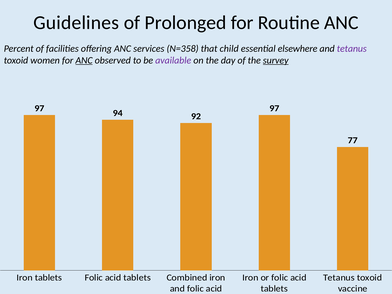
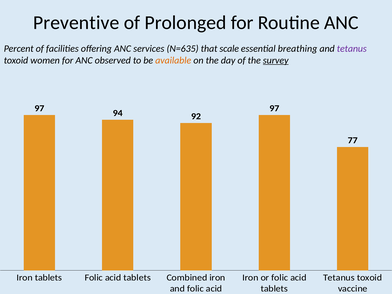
Guidelines: Guidelines -> Preventive (76, 23)
N=358: N=358 -> N=635 (183, 49)
child: child -> scale (229, 49)
elsewhere: elsewhere -> breathing (298, 49)
ANC underline: present -> none (84, 60)
available colour: purple -> orange (173, 60)
